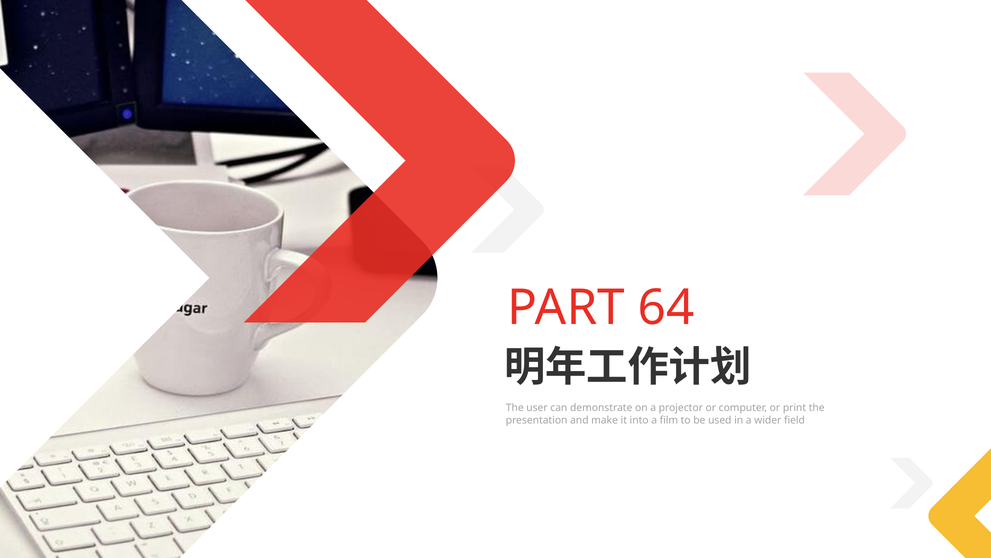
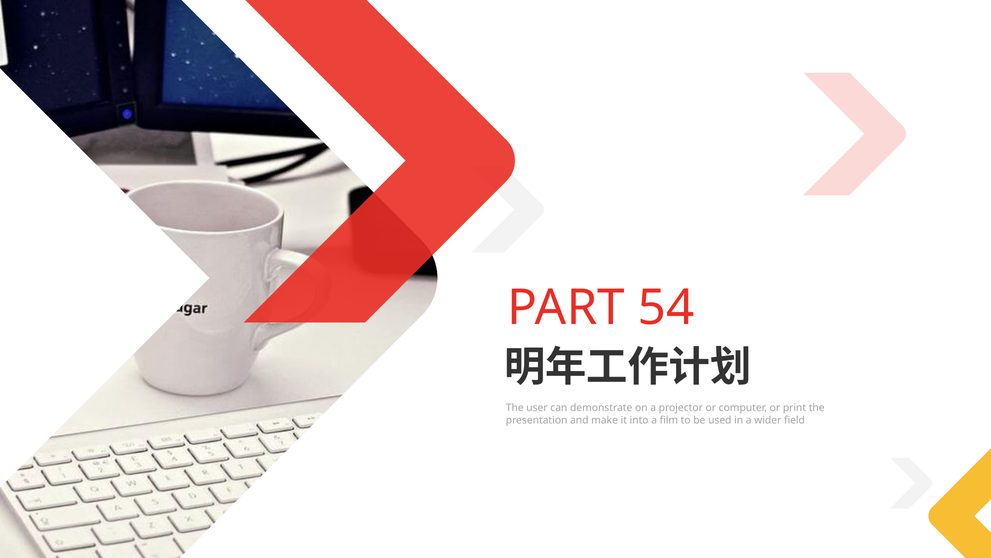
64: 64 -> 54 (666, 307)
